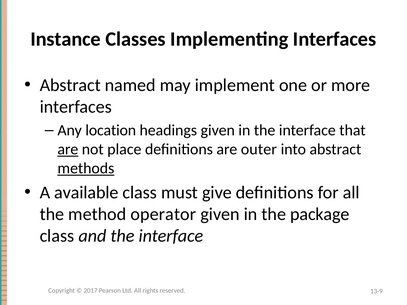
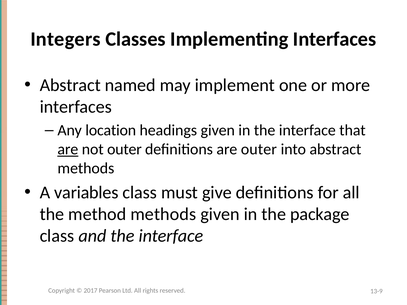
Instance: Instance -> Integers (65, 39)
not place: place -> outer (124, 149)
methods underline: present -> none (86, 168)
available: available -> variables (86, 193)
method operator: operator -> methods (163, 214)
